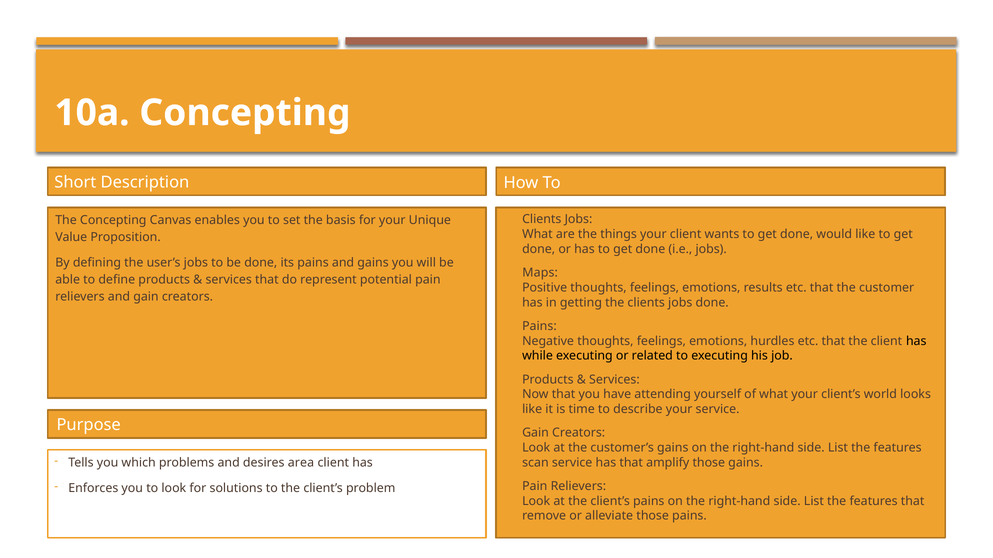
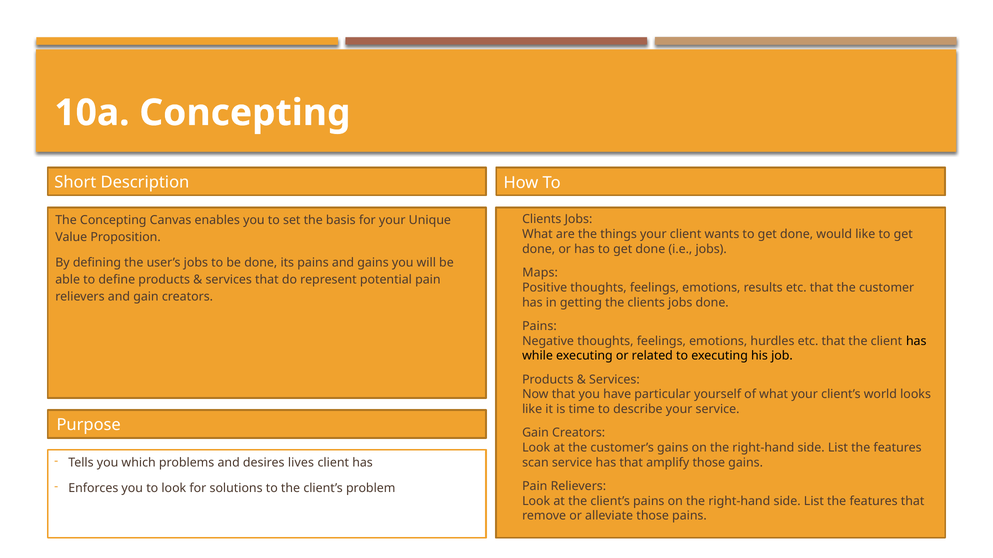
attending: attending -> particular (663, 395)
area: area -> lives (301, 463)
